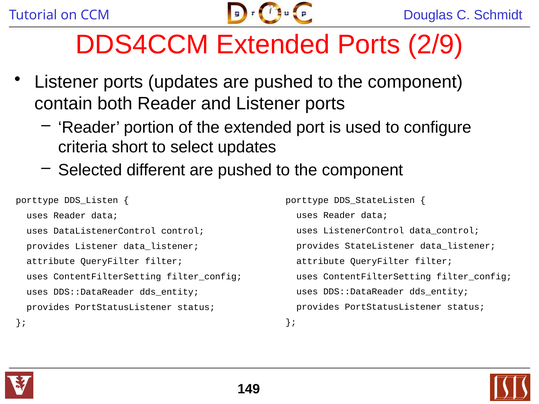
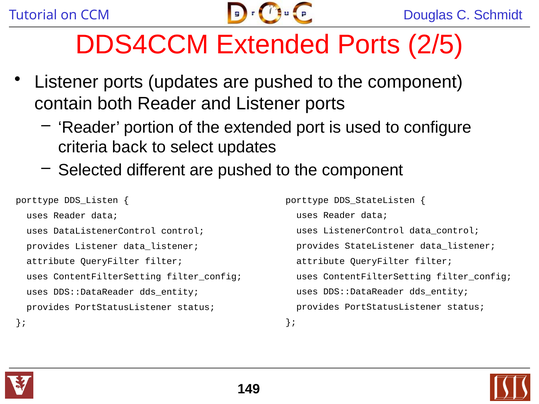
2/9: 2/9 -> 2/5 (435, 45)
short: short -> back (130, 147)
